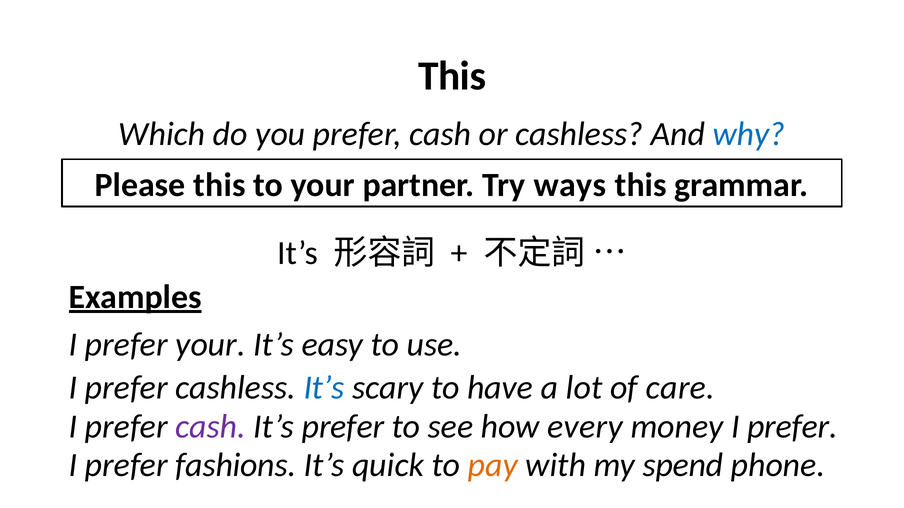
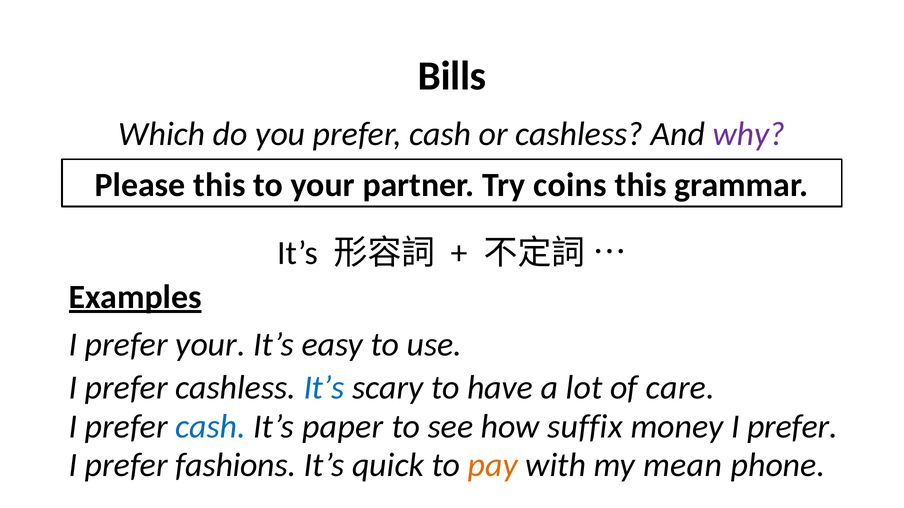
This: This -> Bills (452, 76)
why colour: blue -> purple (749, 134)
ways: ways -> coins (570, 185)
cash colour: purple -> blue (211, 427)
It’s prefer: prefer -> paper (343, 427)
every: every -> suffix (585, 427)
spend: spend -> mean (683, 466)
